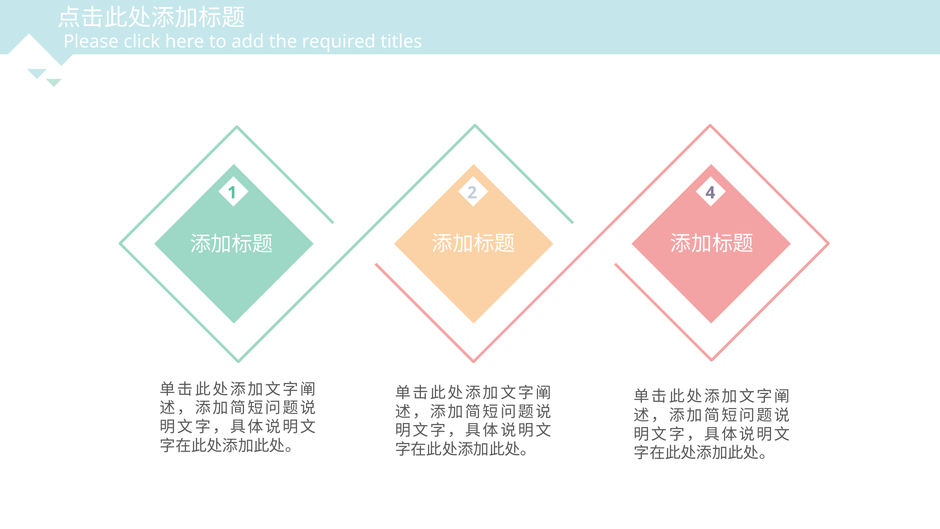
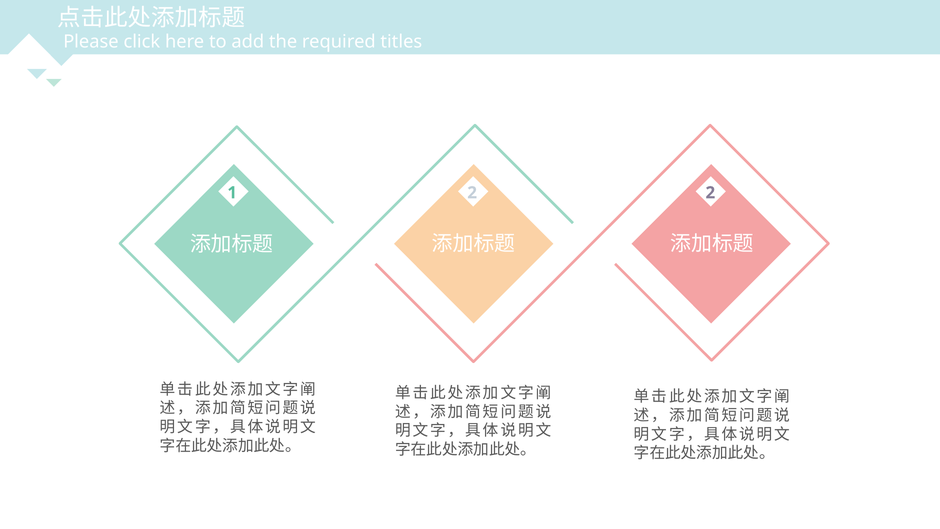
2 4: 4 -> 2 (710, 193)
